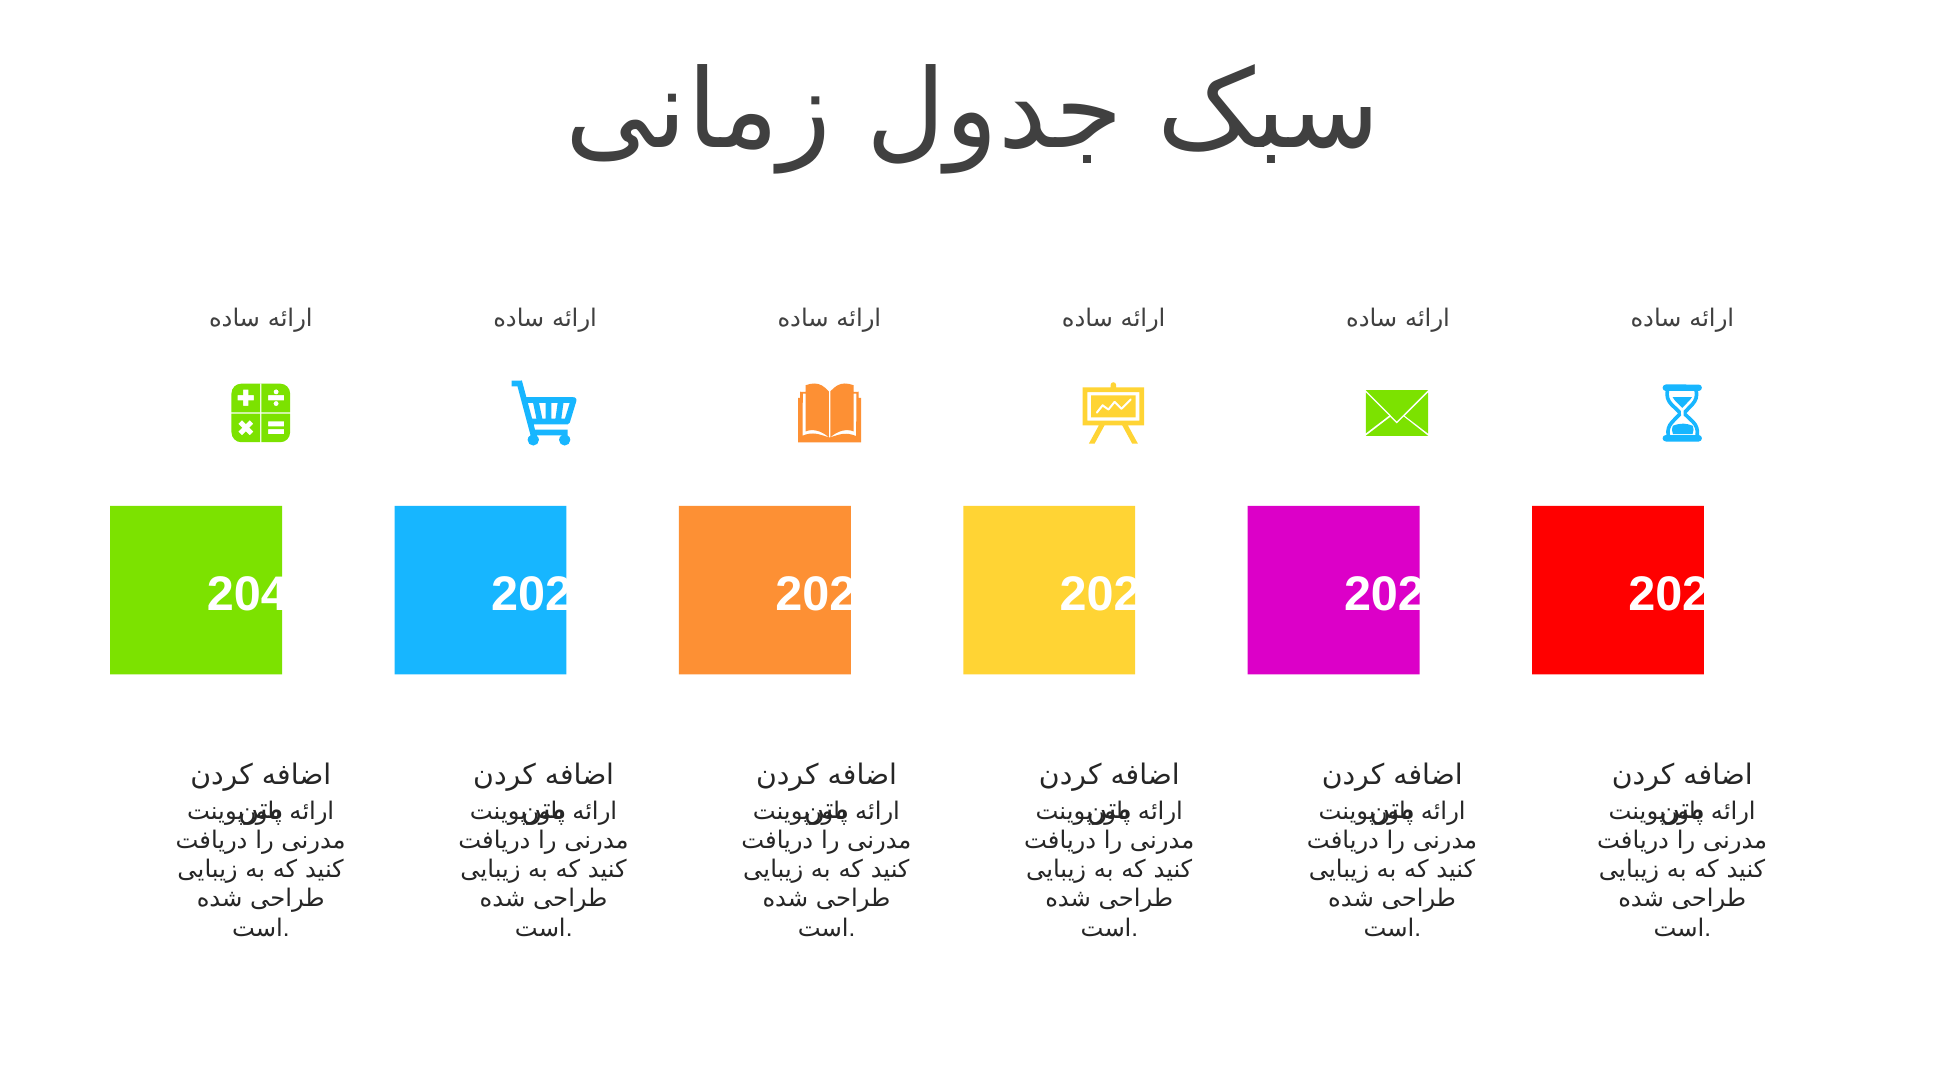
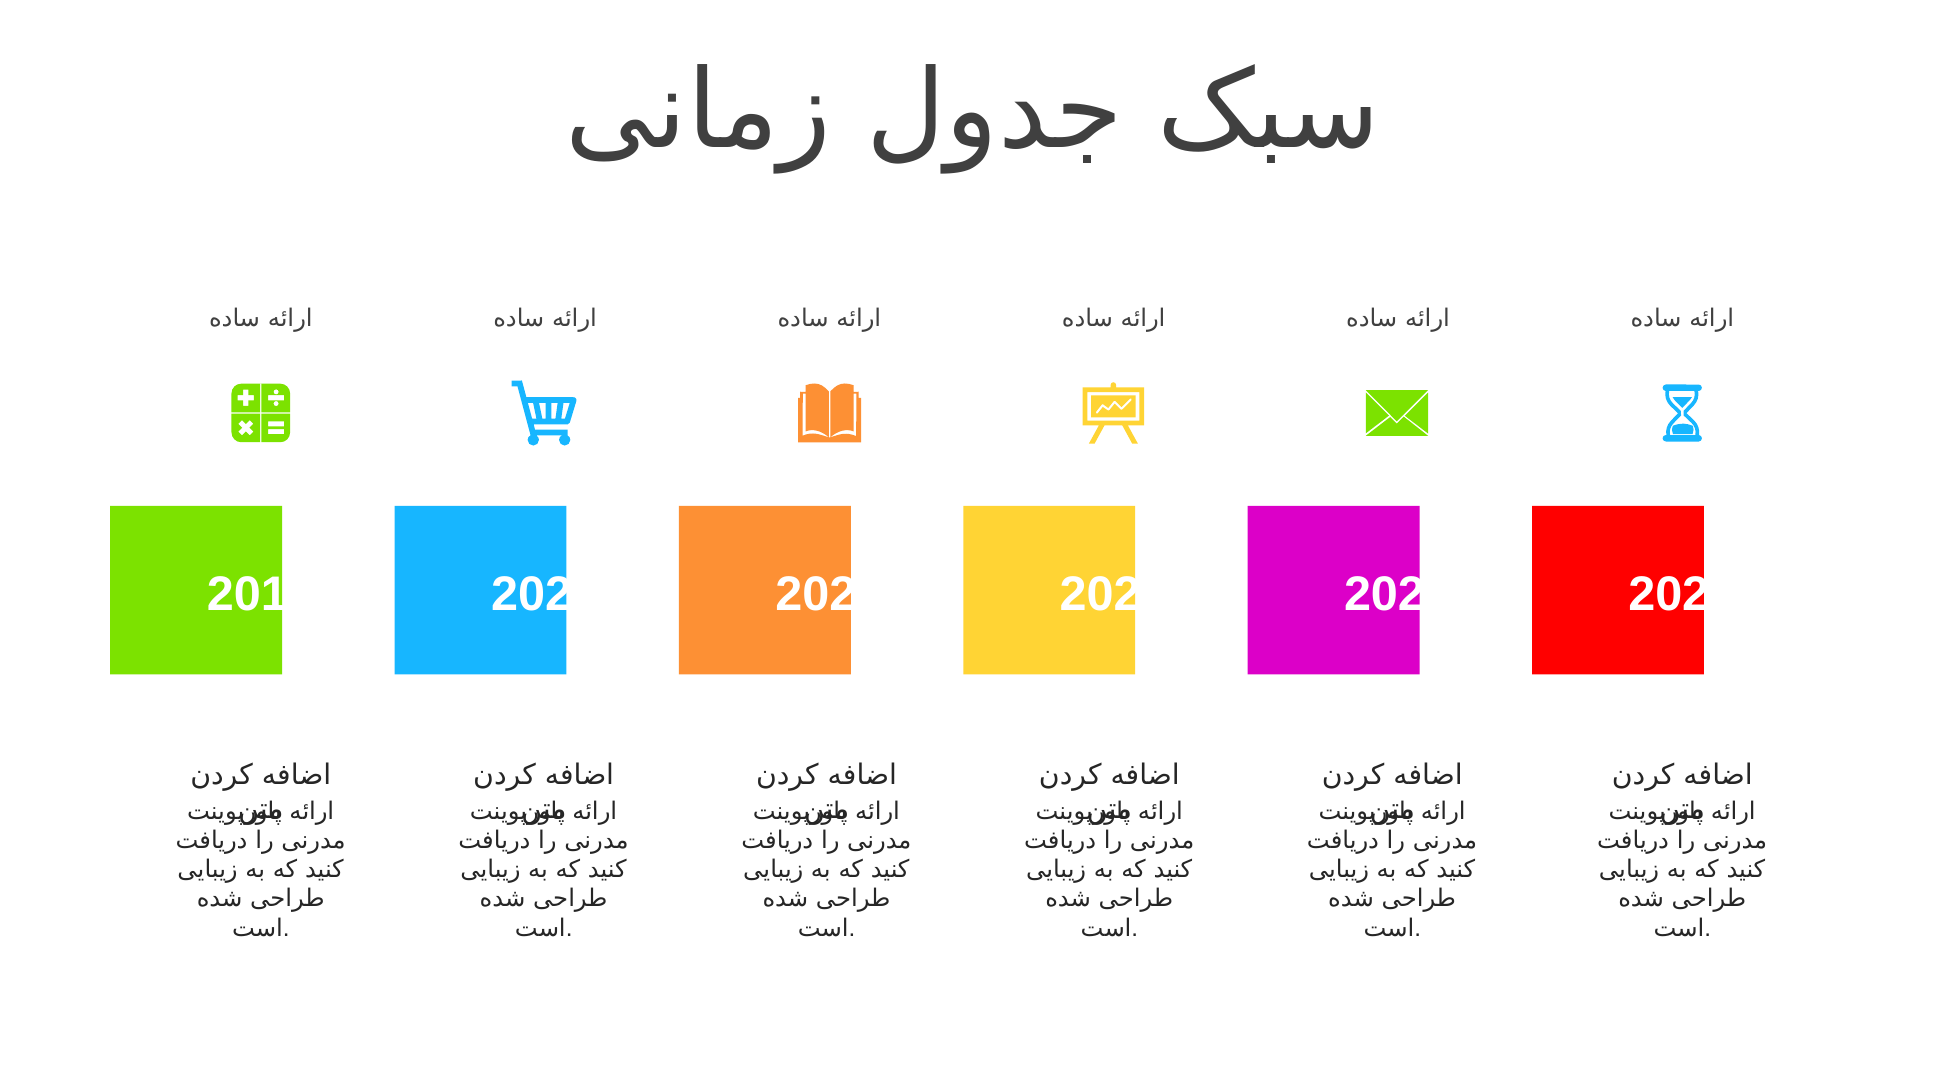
2044: 2044 -> 2010 (261, 594)
